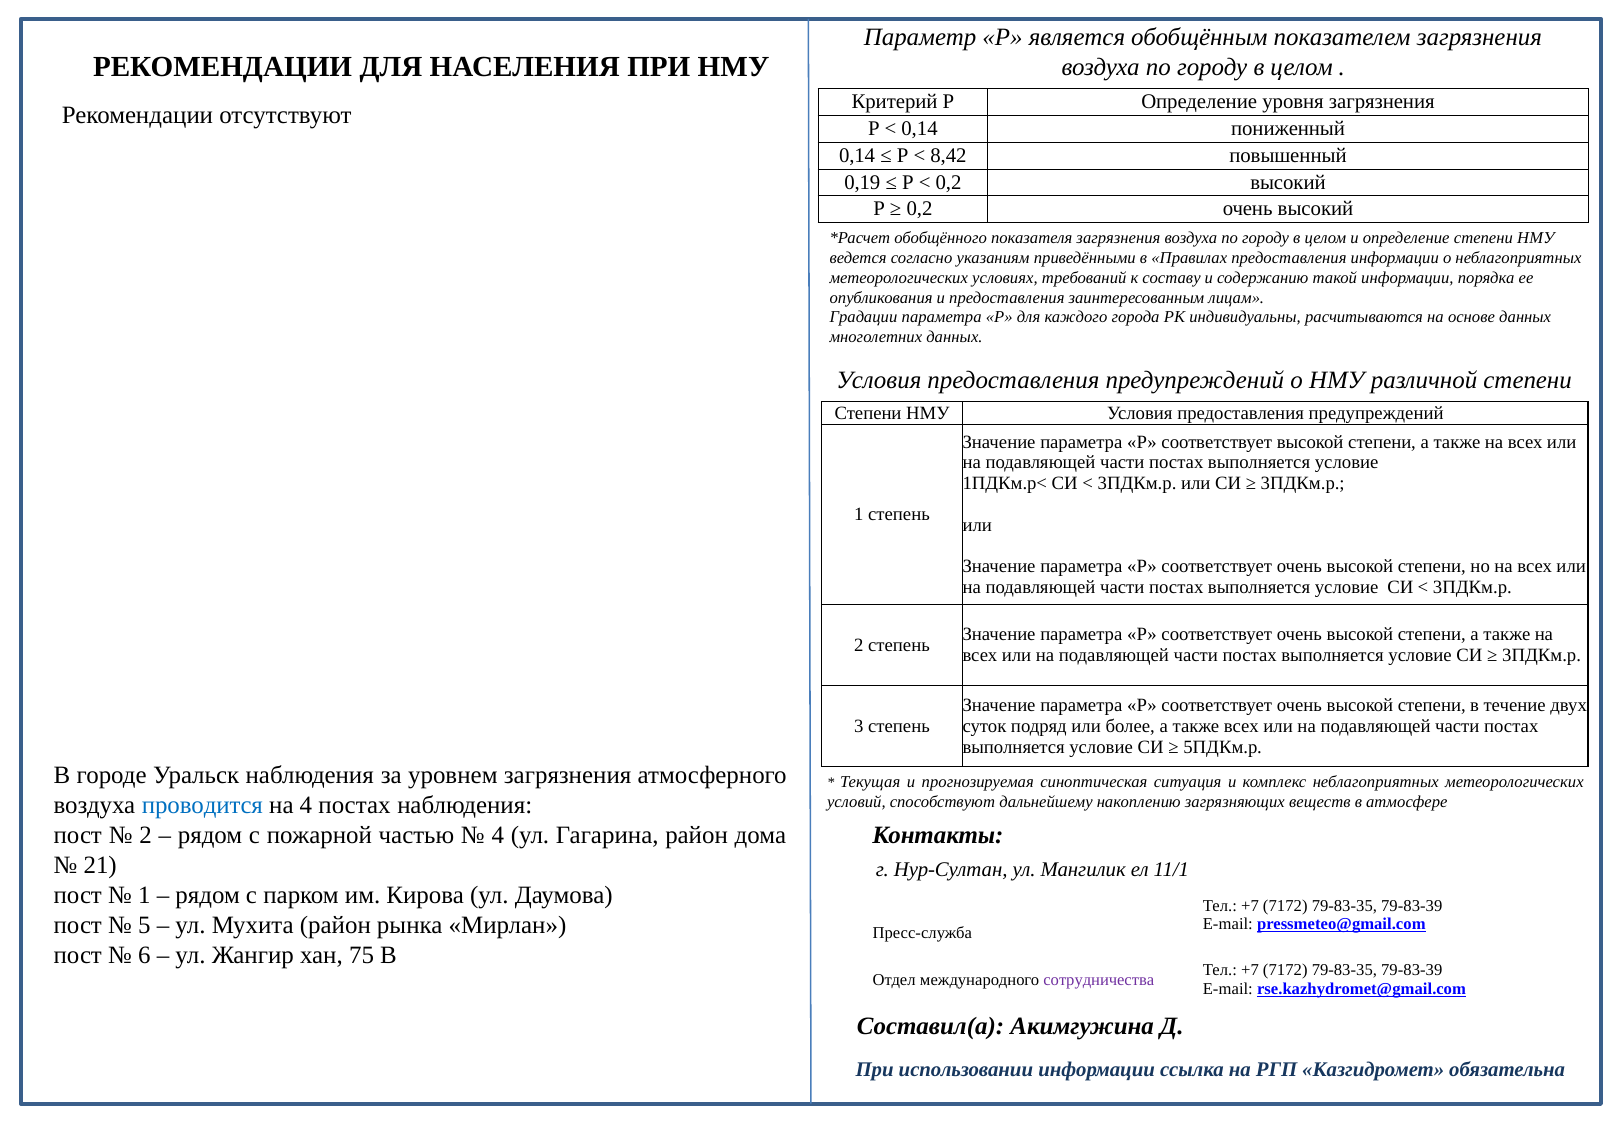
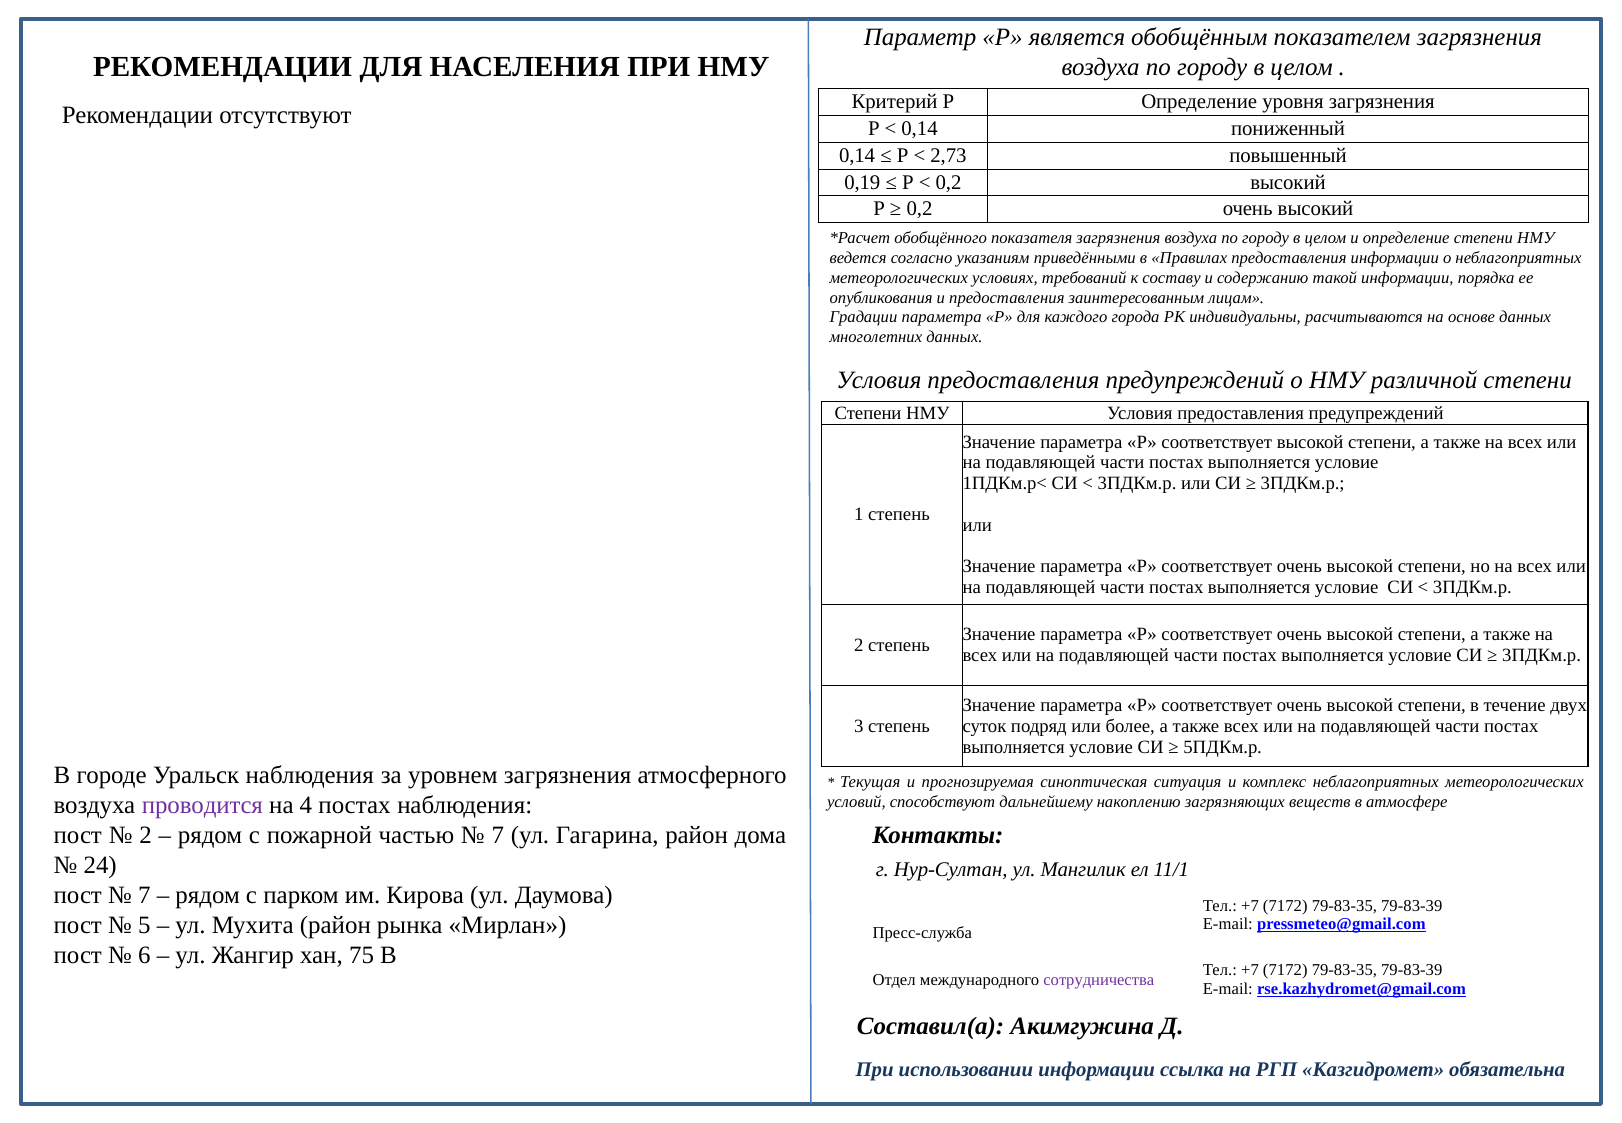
8,42: 8,42 -> 2,73 (948, 155)
проводится colour: blue -> purple (202, 805)
4: 4 -> 7 (498, 835)
21: 21 -> 24 (100, 865)
1: 1 -> 7 (144, 895)
